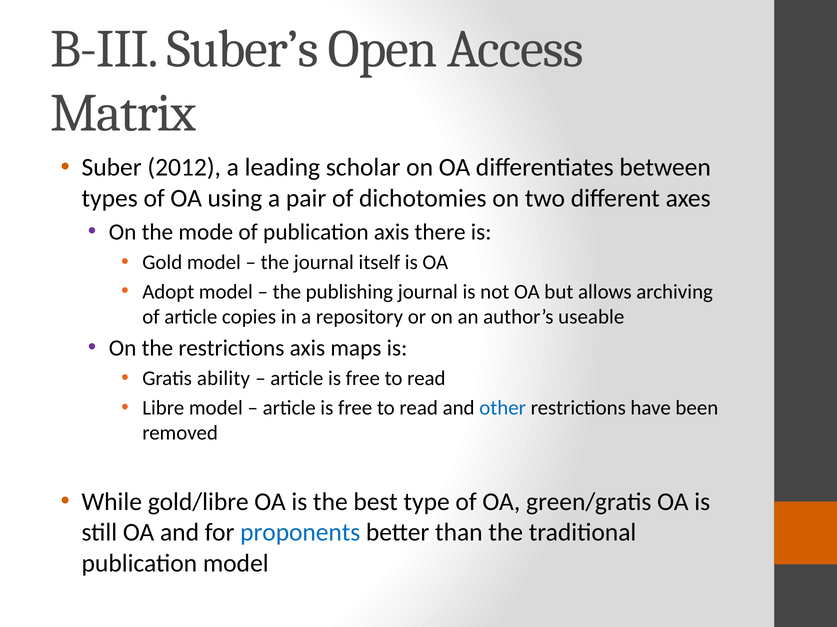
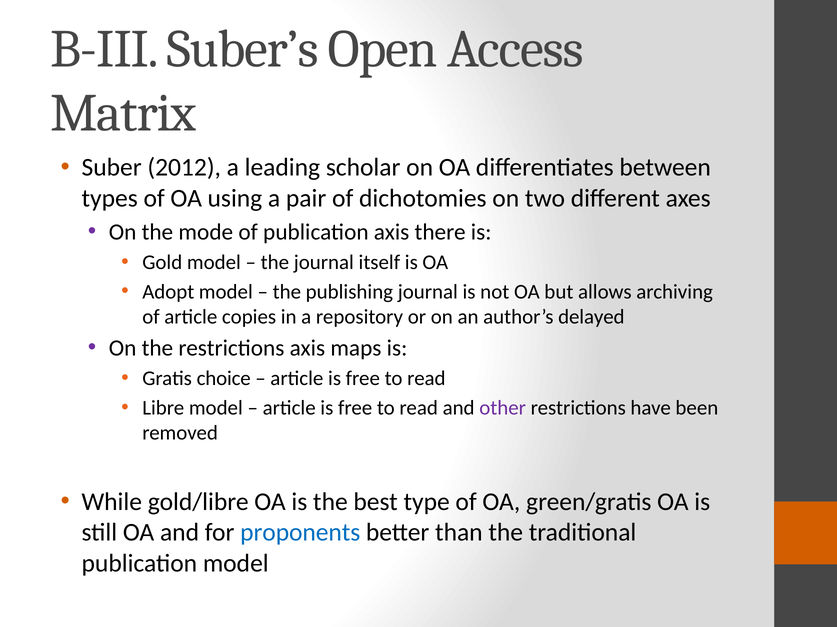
useable: useable -> delayed (591, 317)
ability: ability -> choice (224, 379)
other colour: blue -> purple (503, 408)
